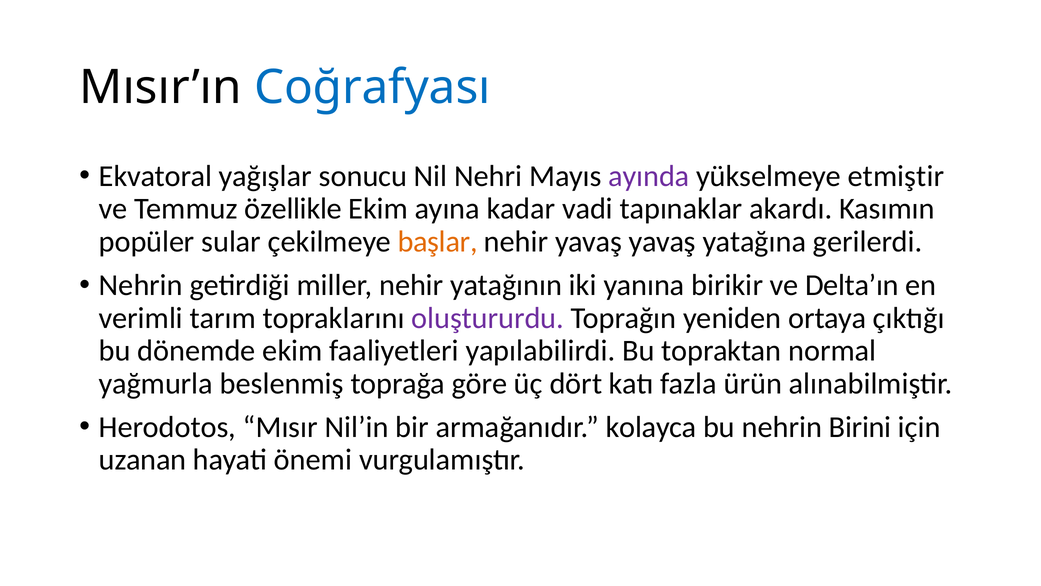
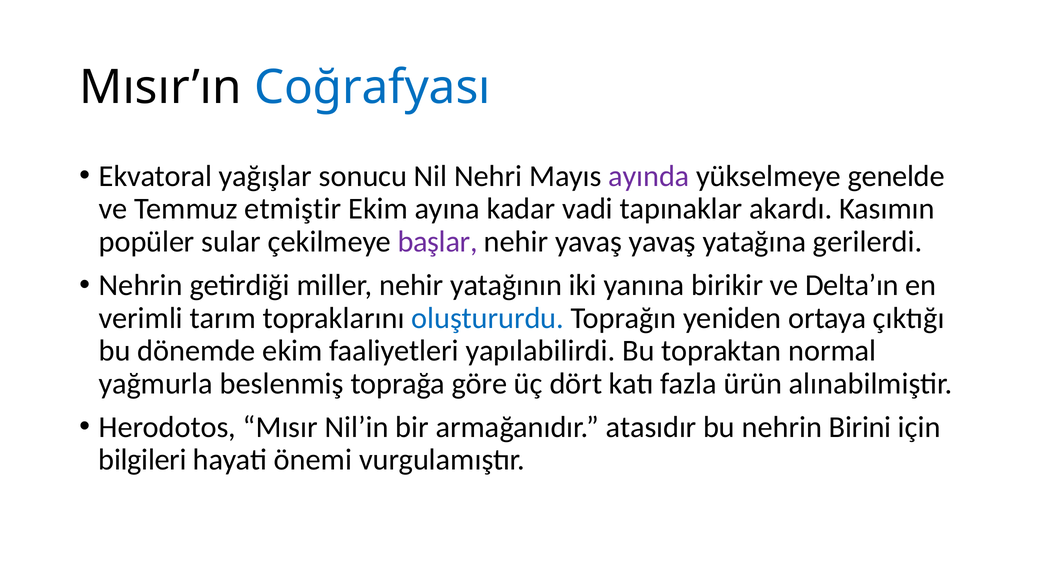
etmiştir: etmiştir -> genelde (896, 176)
özellikle: özellikle -> etmiştir (293, 209)
başlar colour: orange -> purple (438, 241)
oluştururdu colour: purple -> blue (488, 318)
kolayca: kolayca -> atasıdır (651, 427)
uzanan: uzanan -> bilgileri (143, 460)
